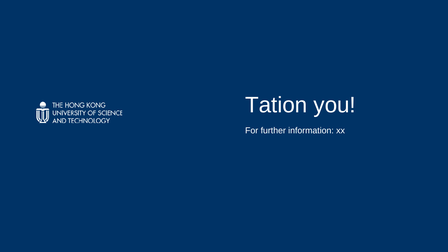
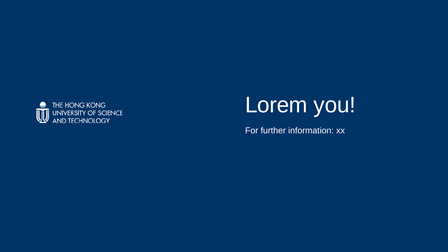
Tation: Tation -> Lorem (276, 105)
